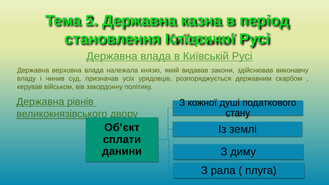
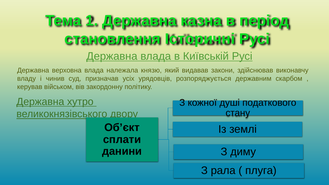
5: 5 -> 1 (92, 21)
рівнів: рівнів -> хутро (80, 102)
